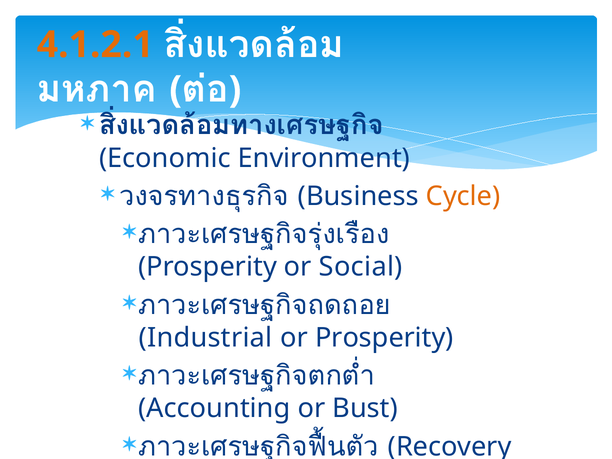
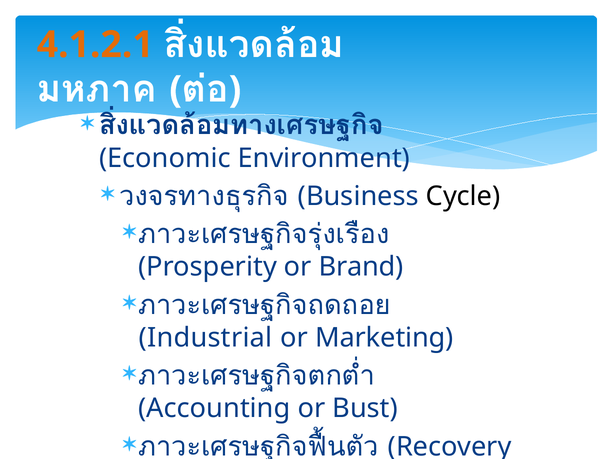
Cycle colour: orange -> black (463, 196)
Social: Social -> Brand (361, 267)
or Prosperity: Prosperity -> Marketing (384, 338)
